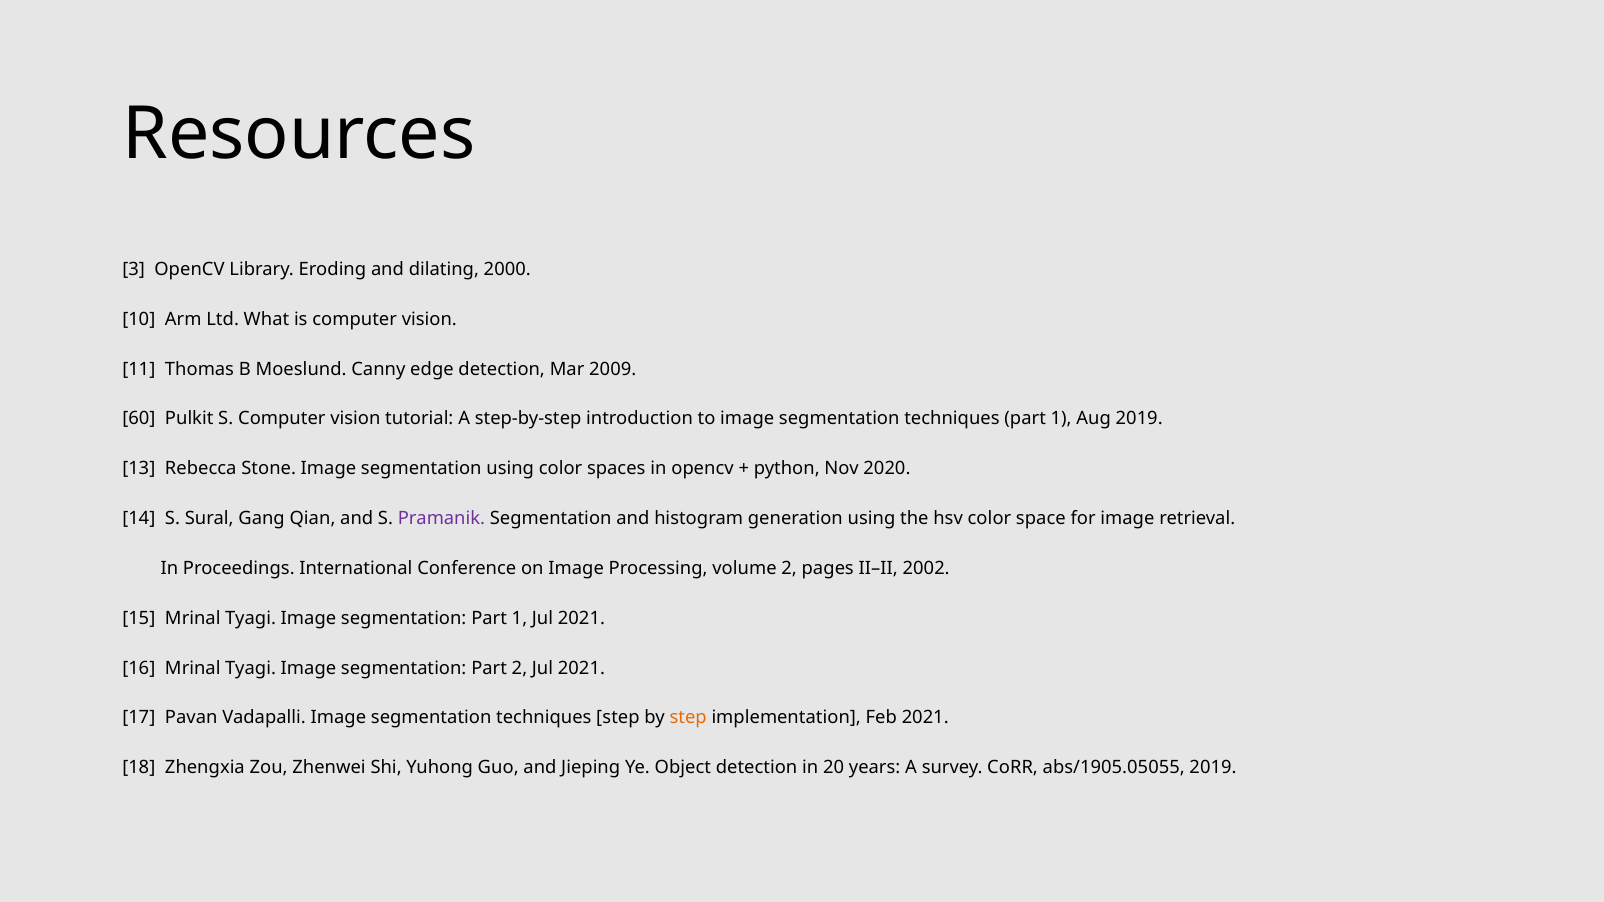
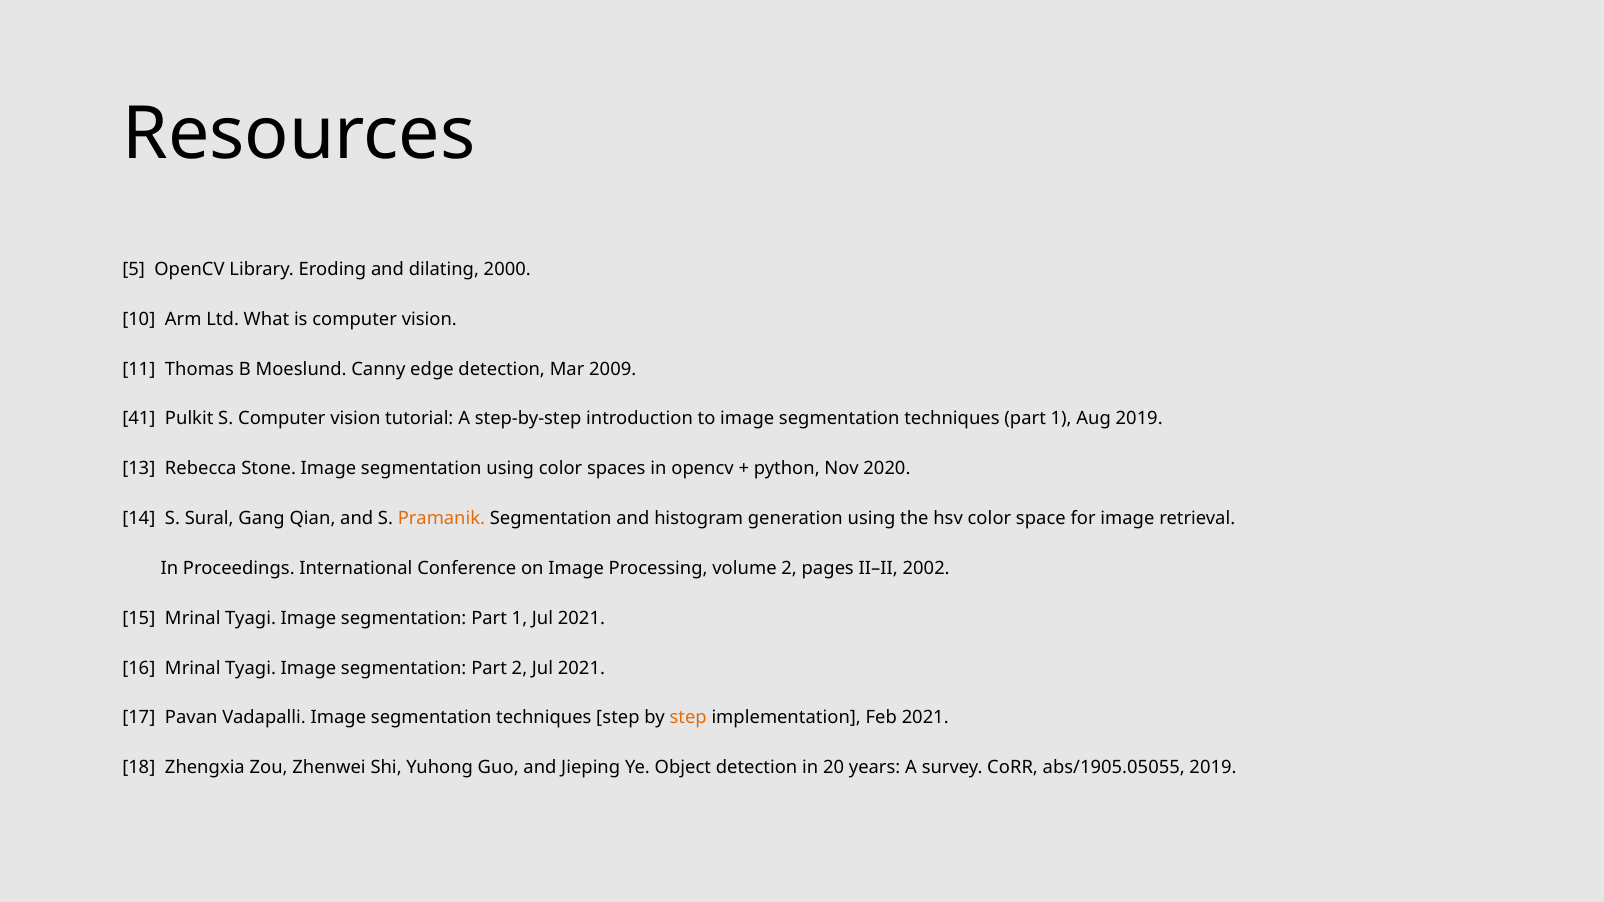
3: 3 -> 5 (134, 270)
60: 60 -> 41 (139, 419)
Pramanik colour: purple -> orange (441, 519)
